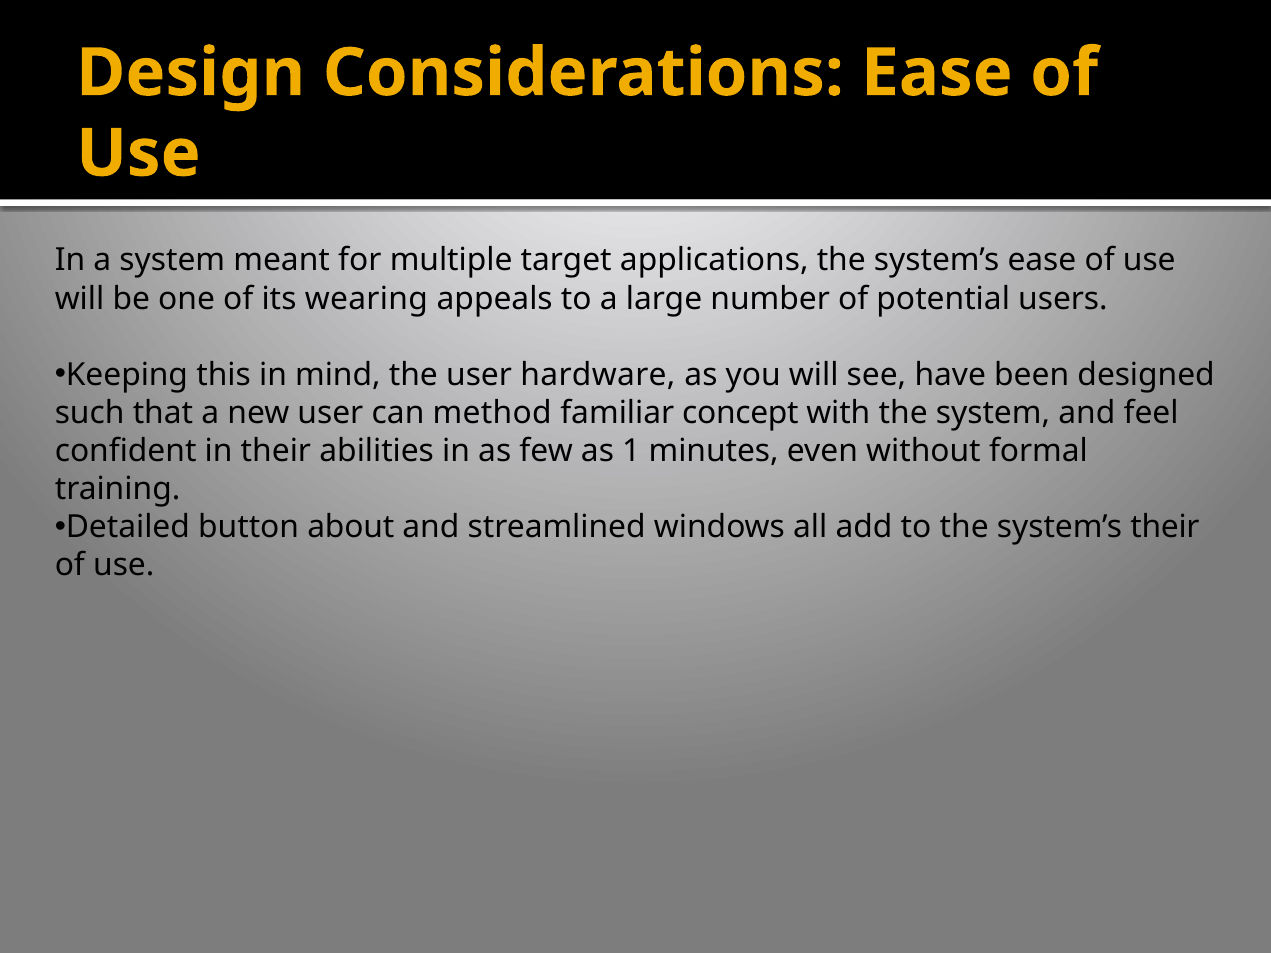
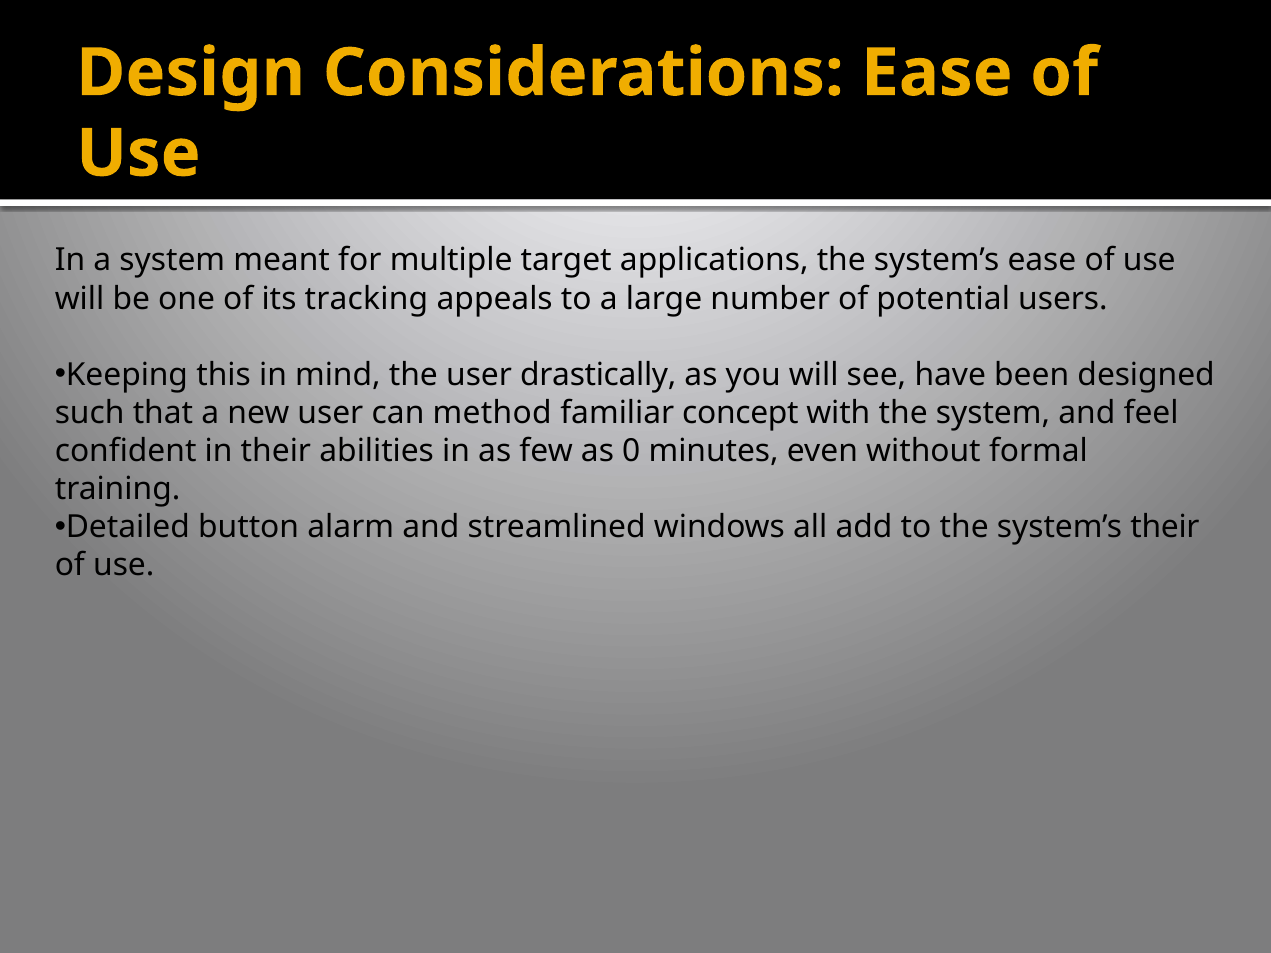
wearing: wearing -> tracking (366, 299)
hardware: hardware -> drastically (598, 375)
1: 1 -> 0 (631, 451)
about: about -> alarm (351, 527)
